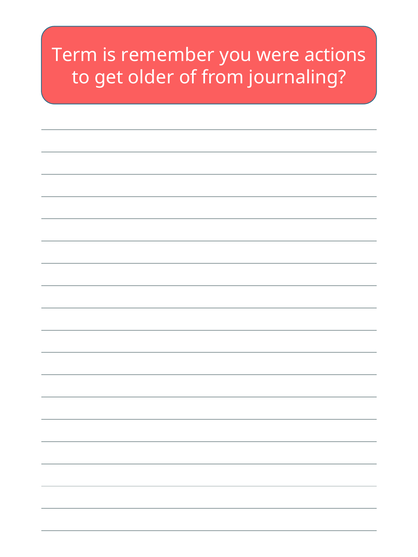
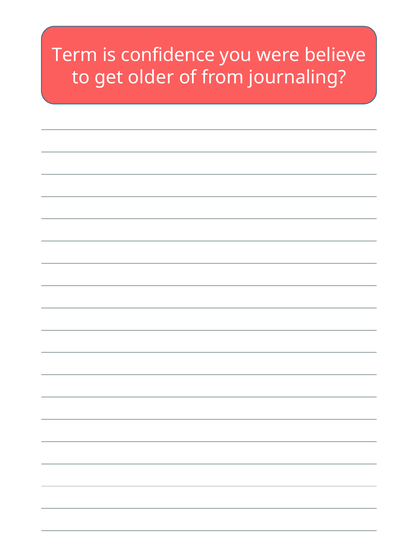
remember: remember -> confidence (168, 55)
actions: actions -> believe (335, 55)
